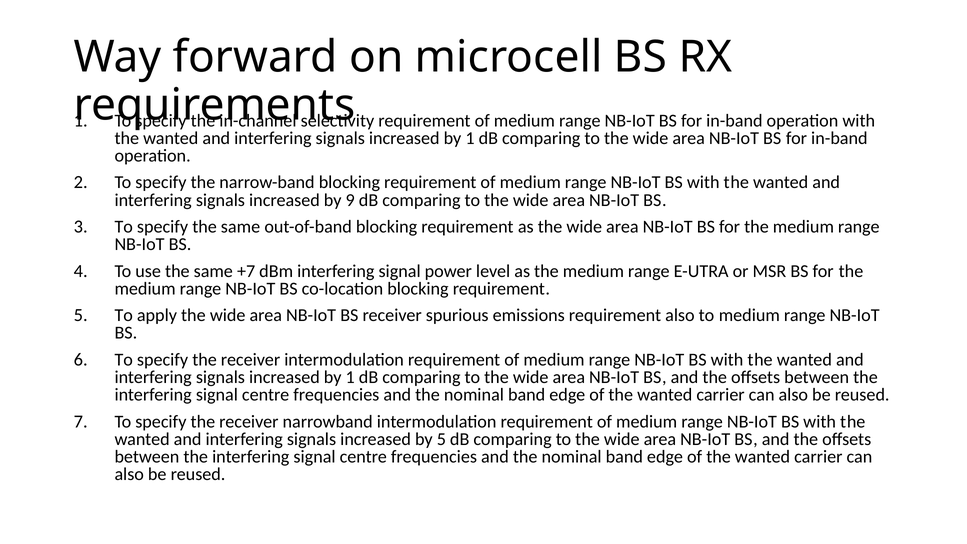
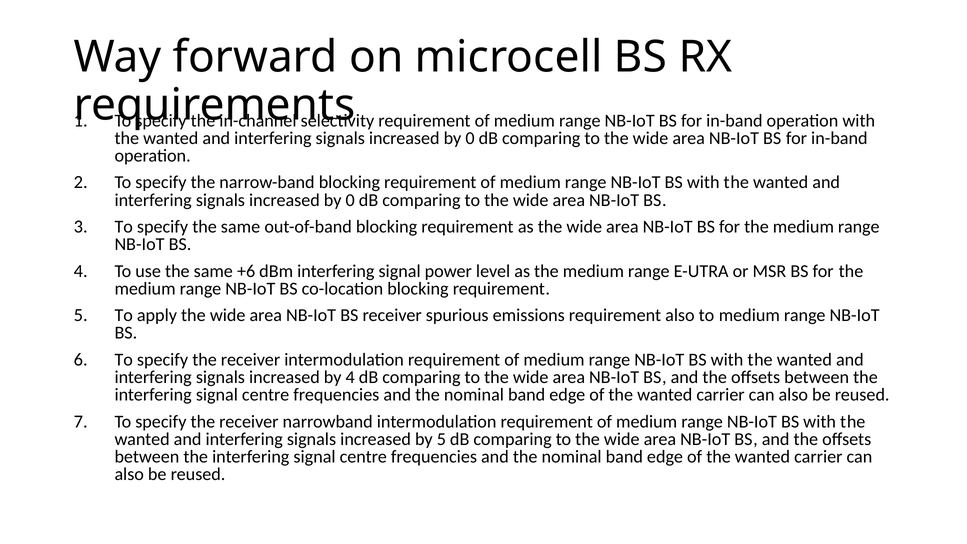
1: 1 -> 0 (470, 138)
9: 9 -> 0 (350, 200)
+7: +7 -> +6 (246, 271)
1: 1 -> 4 (350, 377)
